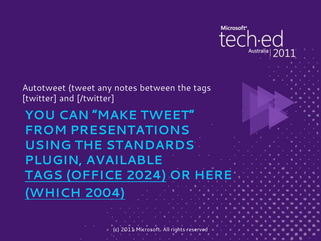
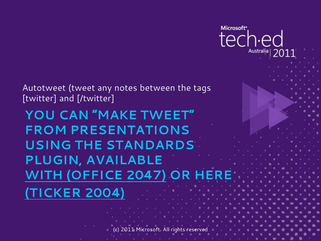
TAGS: TAGS -> WITH (44, 175)
2024: 2024 -> 2047 (146, 175)
WHICH: WHICH -> TICKER (53, 193)
